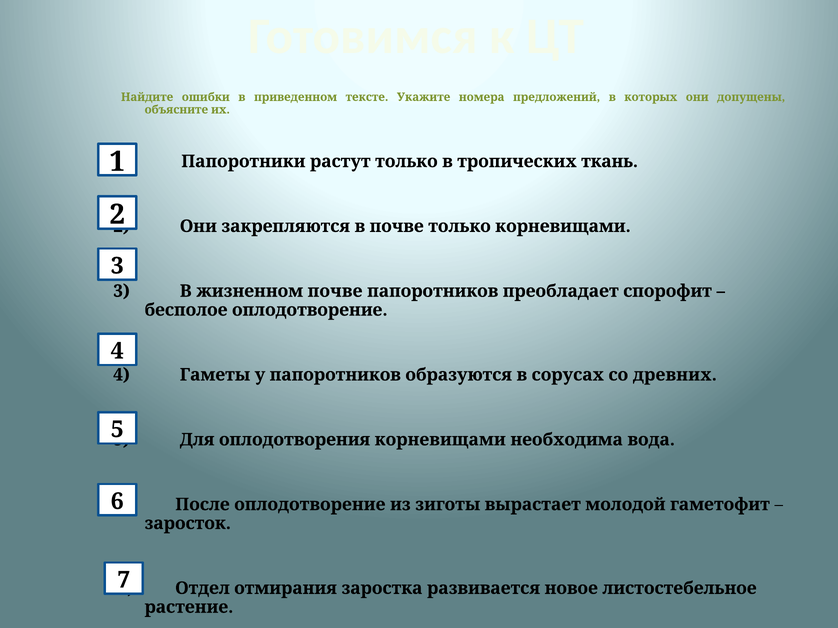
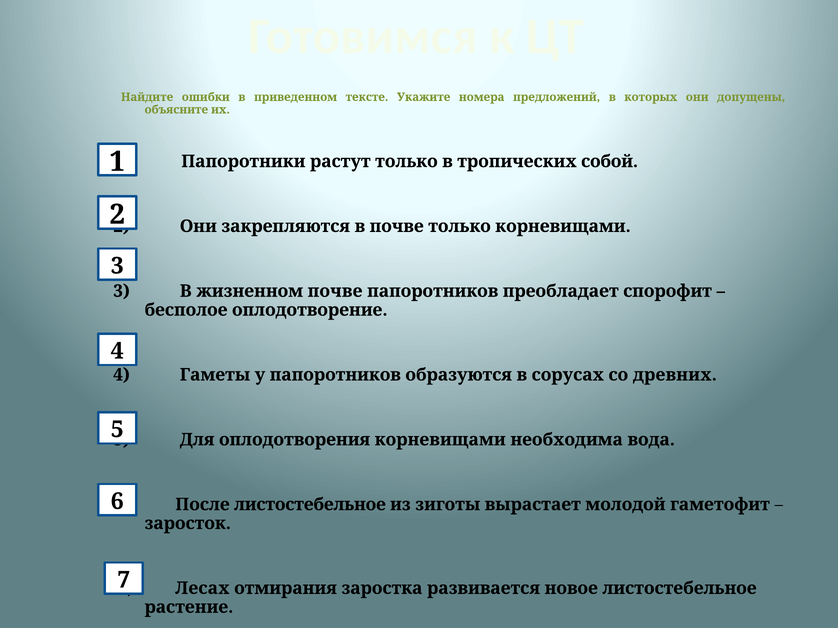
ткань: ткань -> собой (610, 162)
После оплодотворение: оплодотворение -> листостебельное (310, 505)
Отдел: Отдел -> Лесах (202, 589)
